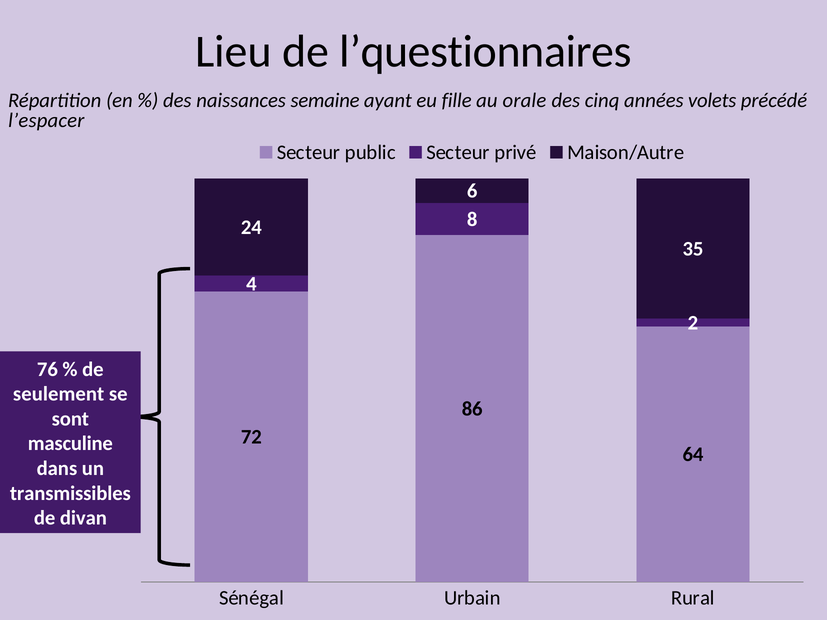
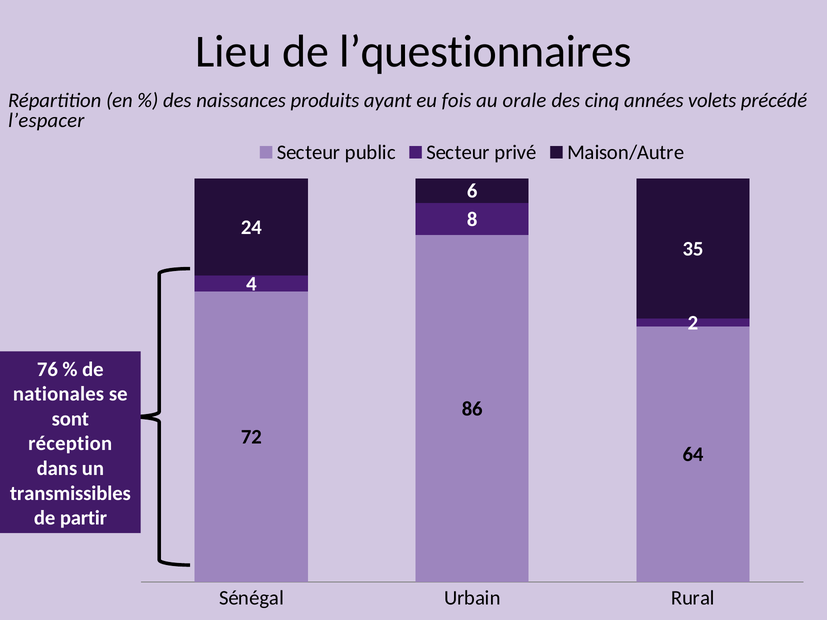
semaine: semaine -> produits (325, 101)
fille: fille -> fois (457, 101)
seulement: seulement -> nationales (59, 394)
masculine: masculine -> réception (70, 444)
divan: divan -> partir (83, 518)
